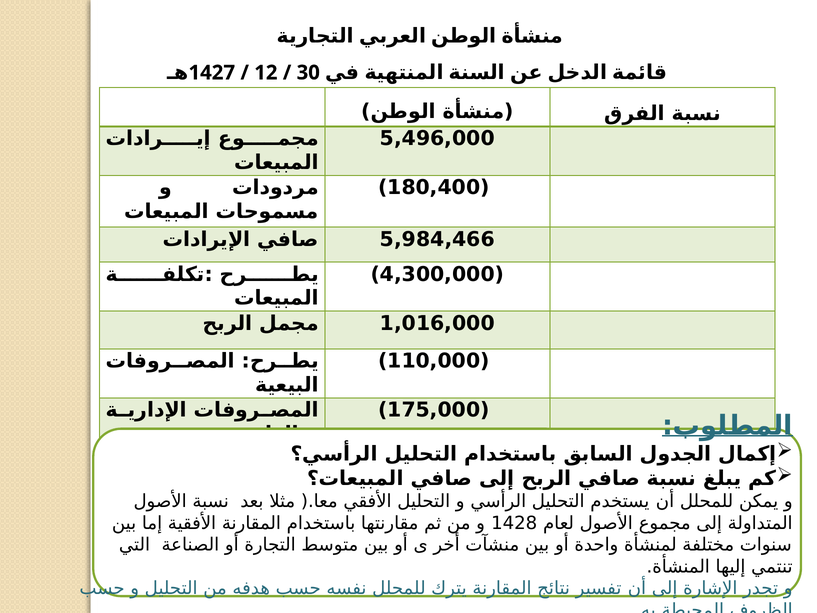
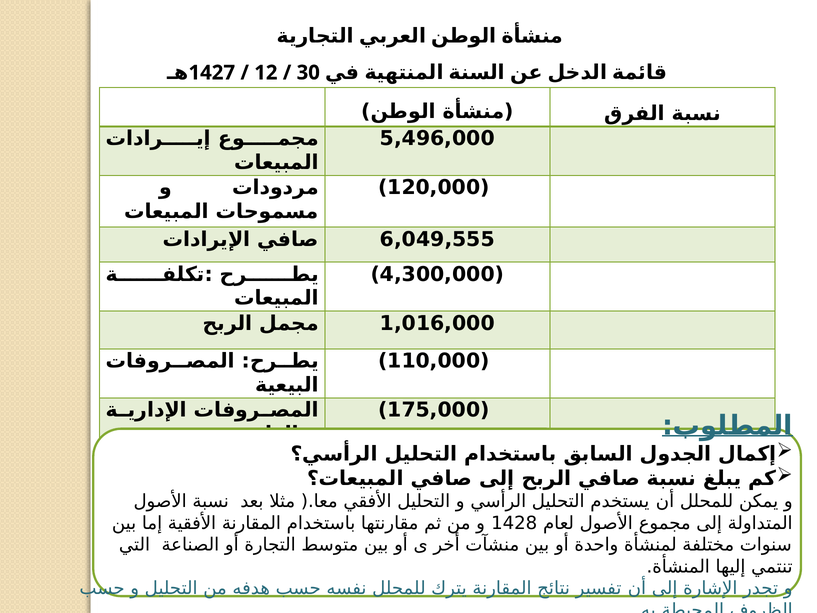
180,400: 180,400 -> 120,000 (434, 188)
5,984,466: 5,984,466 -> 6,049,555 (437, 239)
